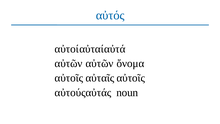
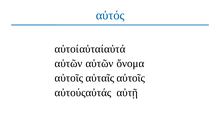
noun: noun -> αὐτῇ (127, 92)
